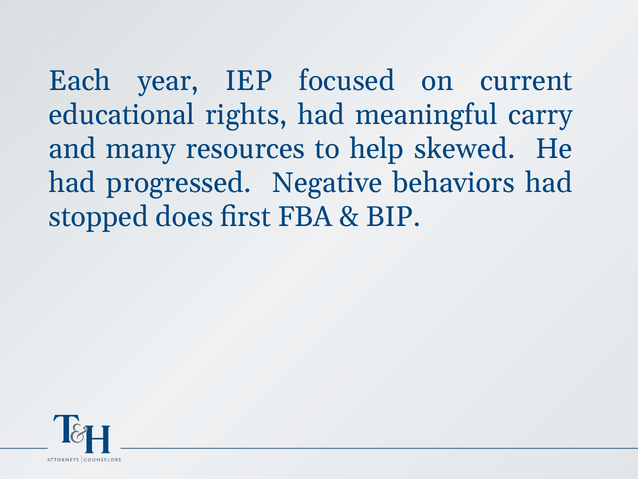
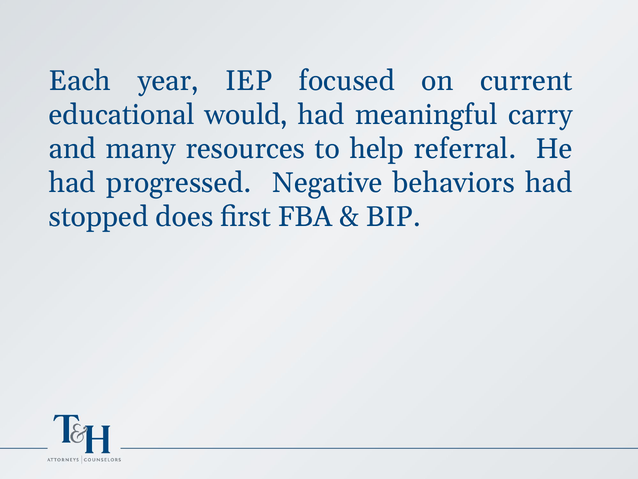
rights: rights -> would (246, 115)
skewed: skewed -> referral (465, 149)
